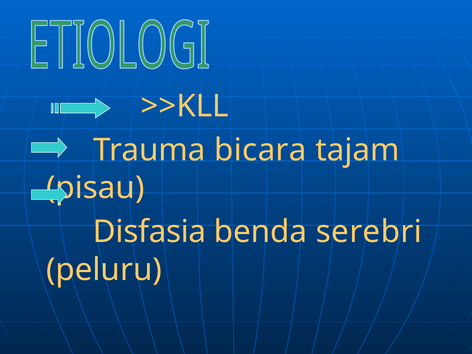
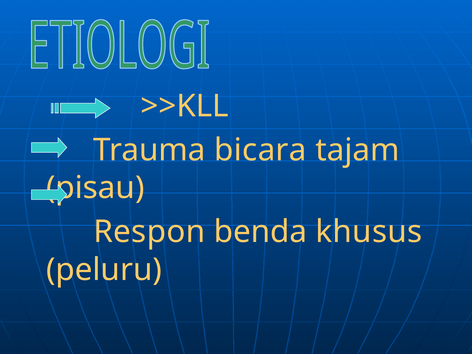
Disfasia: Disfasia -> Respon (149, 232)
serebri: serebri -> khusus (369, 232)
